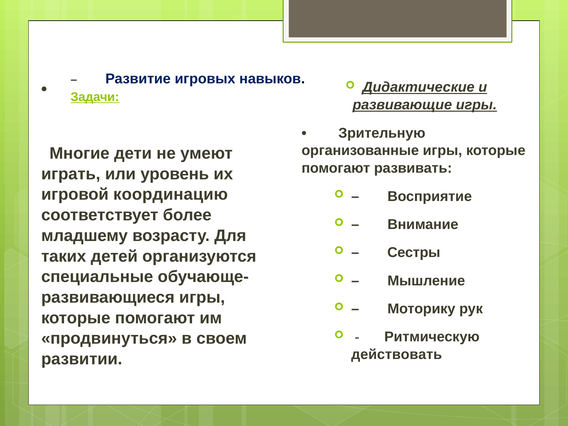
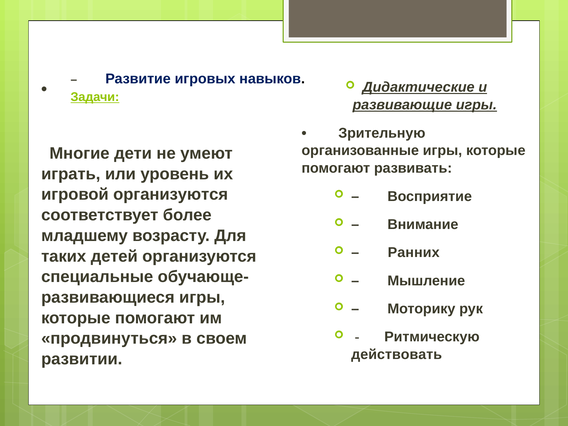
игровой координацию: координацию -> организуются (171, 195)
Сестры: Сестры -> Ранних (414, 253)
